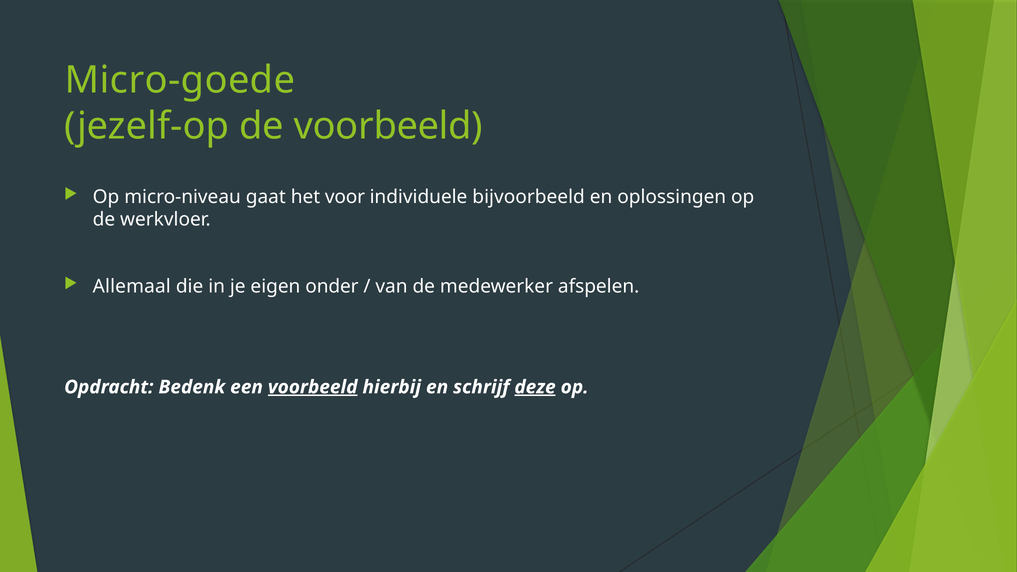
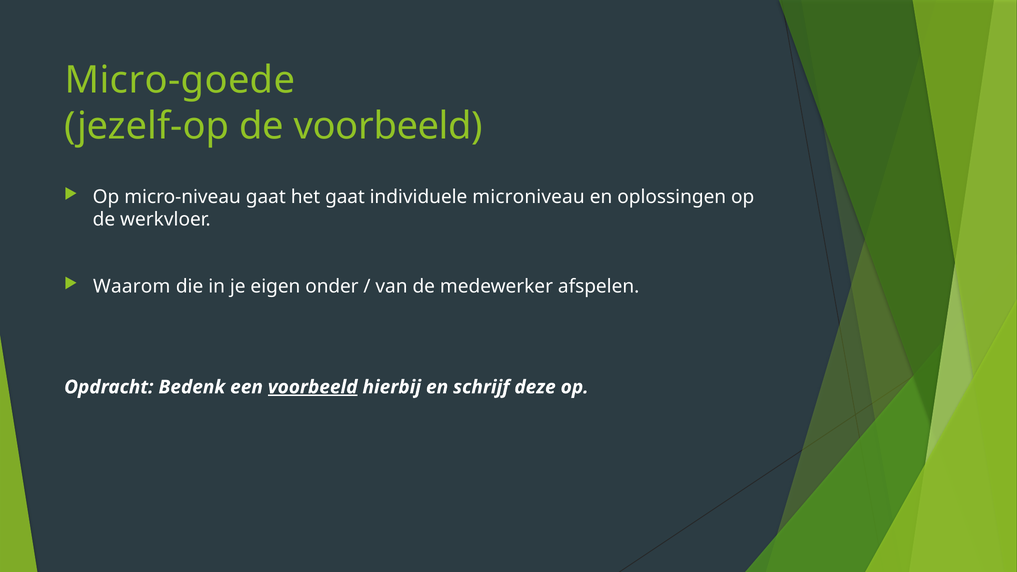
het voor: voor -> gaat (345, 197)
bijvoorbeeld: bijvoorbeeld -> microniveau (529, 197)
Allemaal: Allemaal -> Waarom (132, 287)
deze underline: present -> none (535, 387)
